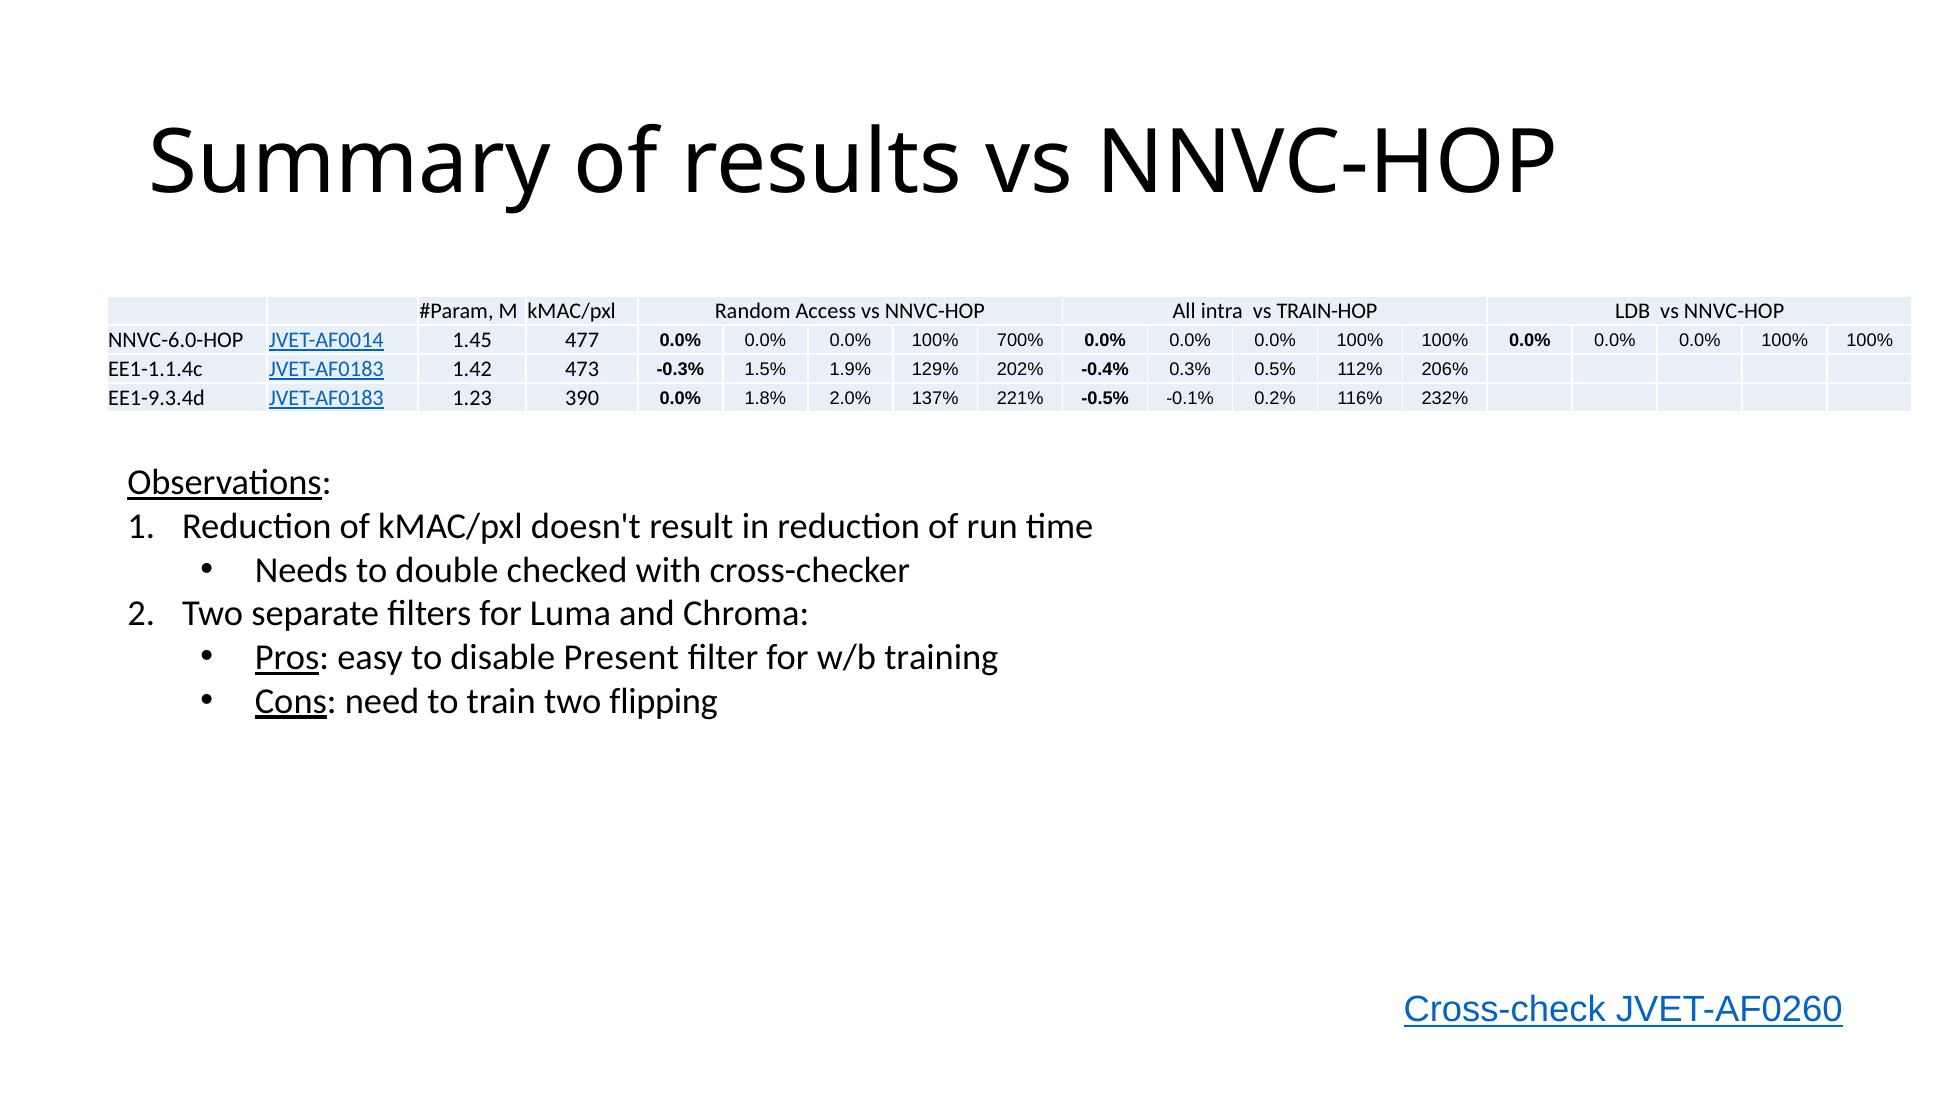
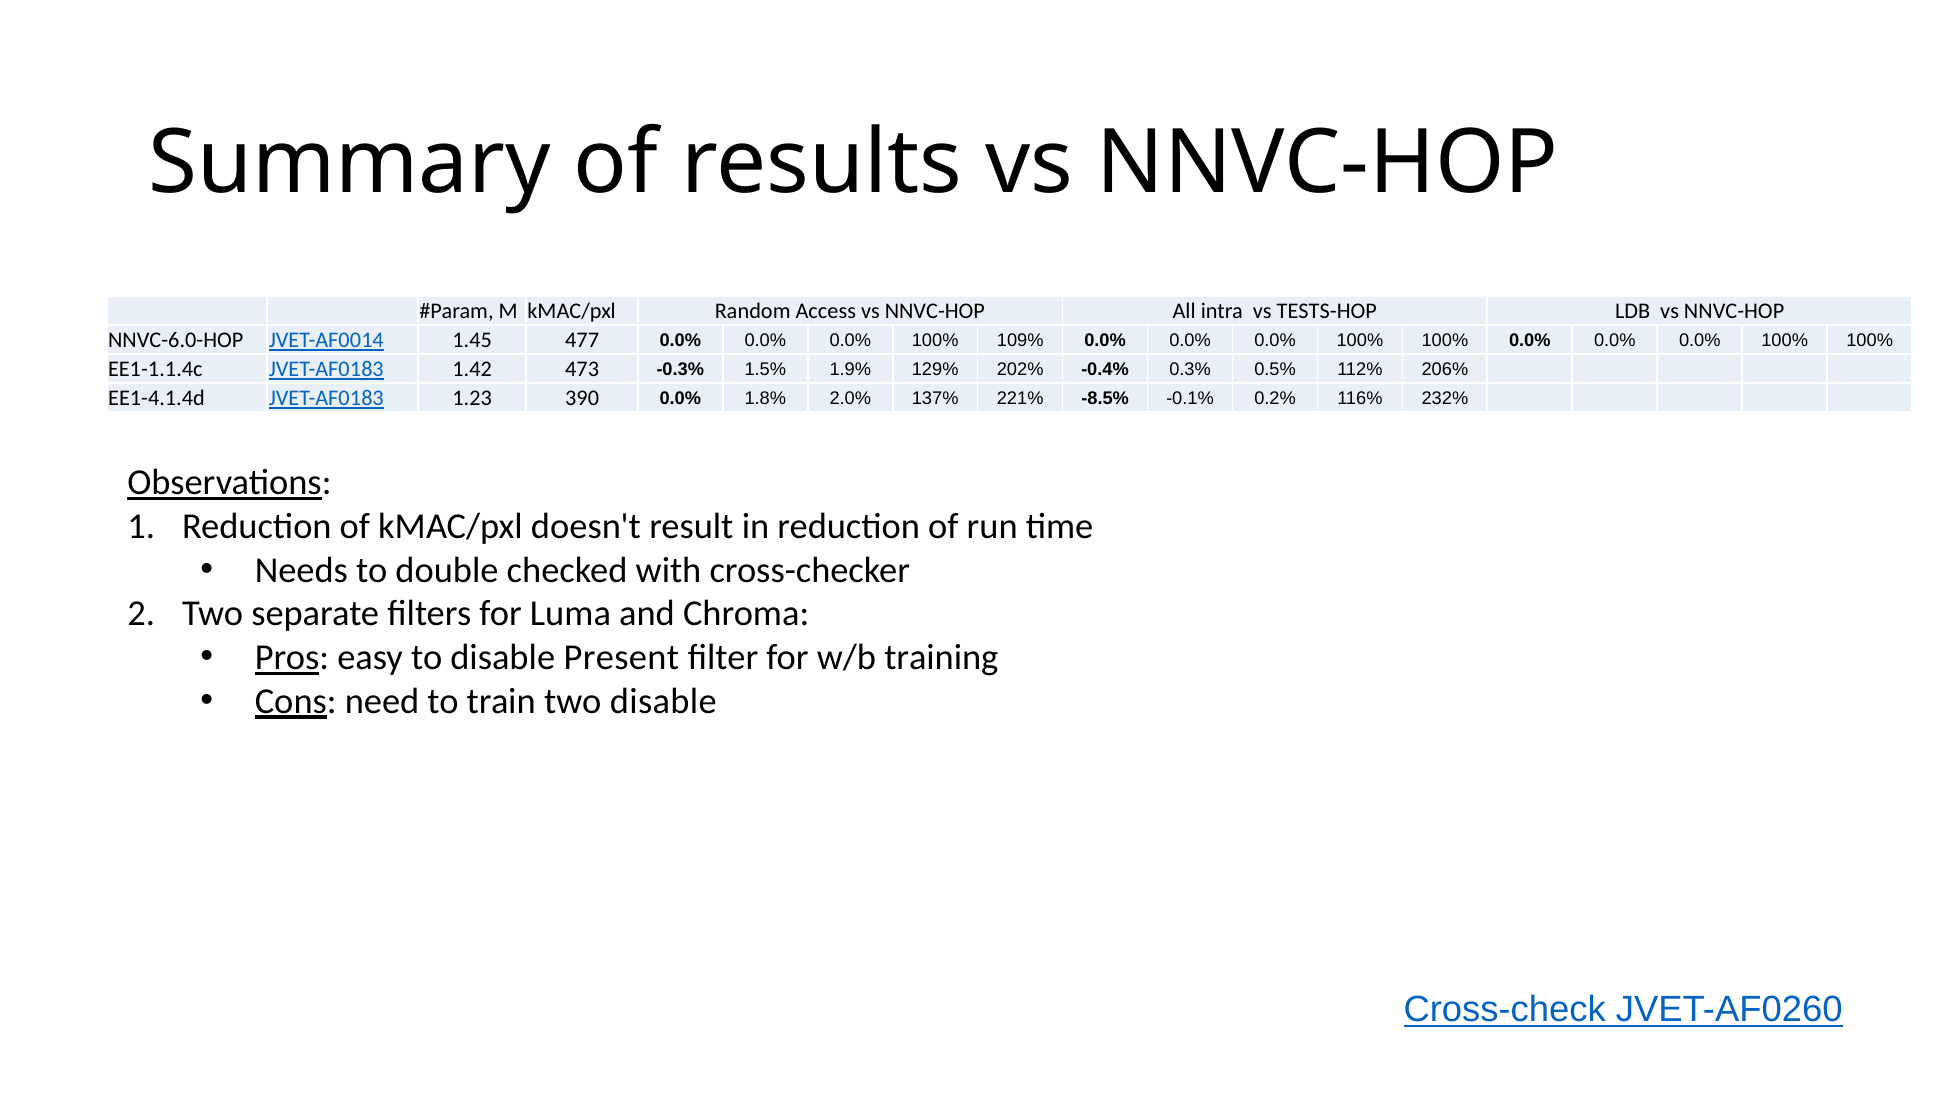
TRAIN-HOP: TRAIN-HOP -> TESTS-HOP (1327, 311)
700%: 700% -> 109% (1020, 340)
EE1-9.3.4d: EE1-9.3.4d -> EE1-4.1.4d (156, 398)
-0.5%: -0.5% -> -8.5% (1105, 398)
two flipping: flipping -> disable (663, 701)
